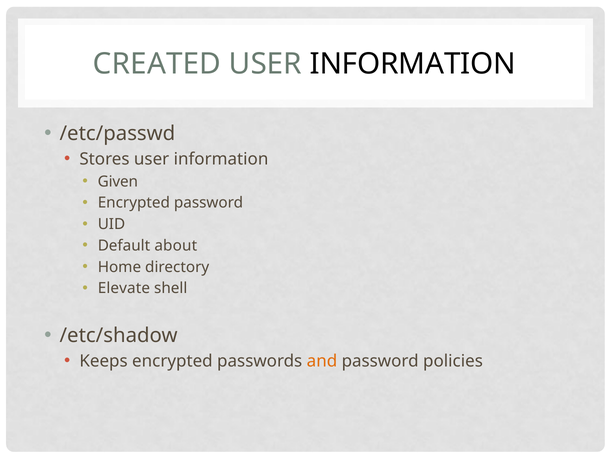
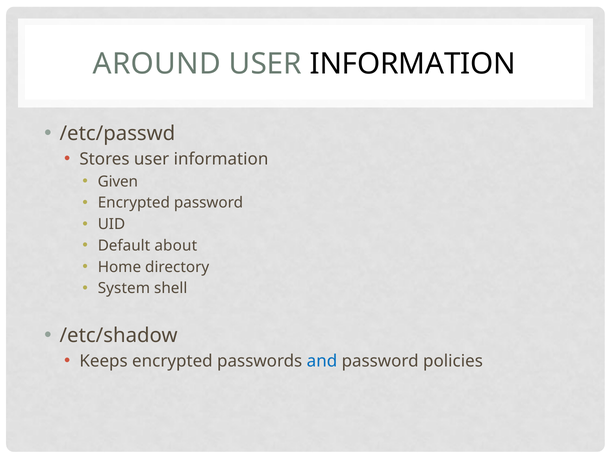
CREATED: CREATED -> AROUND (157, 64)
Elevate: Elevate -> System (124, 289)
and colour: orange -> blue (322, 361)
